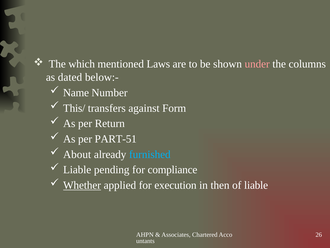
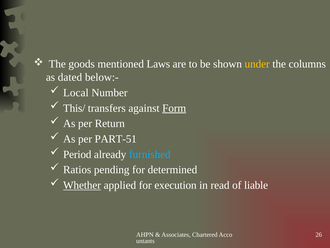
which: which -> goods (82, 64)
under colour: pink -> yellow (257, 64)
Name: Name -> Local (76, 93)
Form underline: none -> present (174, 108)
About: About -> Period (77, 154)
Liable: Liable -> Ratios (77, 169)
compliance: compliance -> determined (172, 169)
then: then -> read (220, 185)
